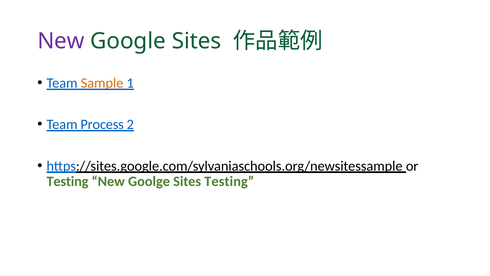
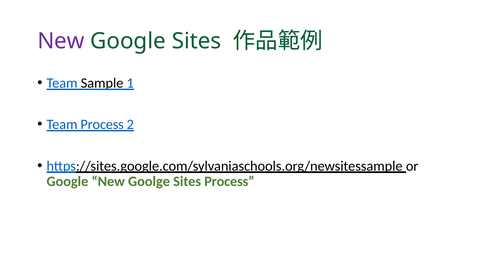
Sample colour: orange -> black (102, 83)
Testing: Testing -> Google (67, 181)
Sites Testing: Testing -> Process (229, 181)
